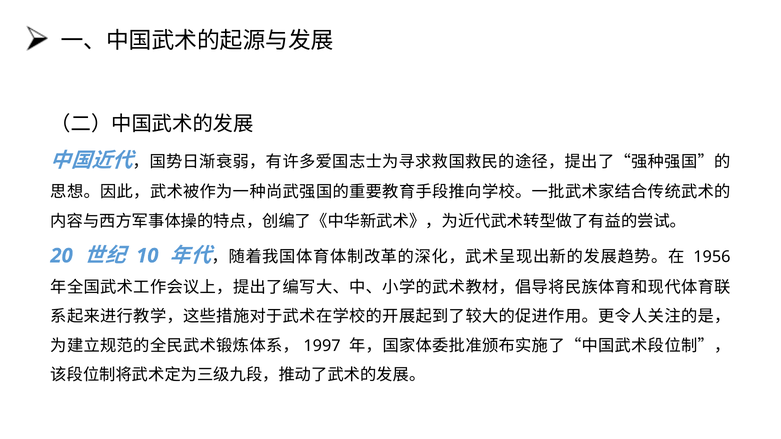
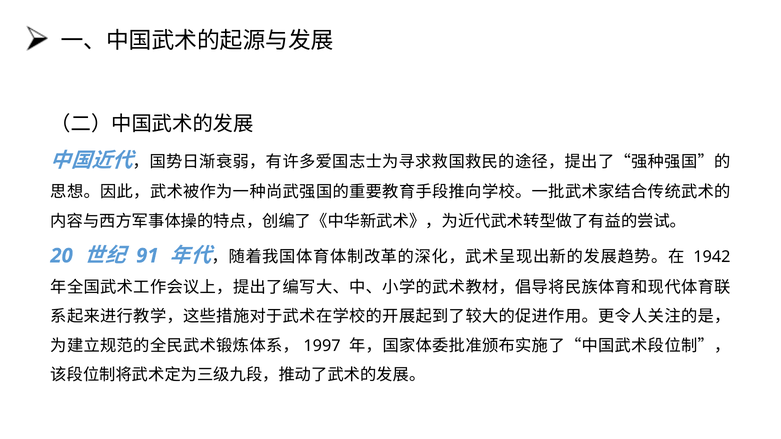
1956: 1956 -> 1942 (712, 257)
10: 10 -> 91 (147, 256)
